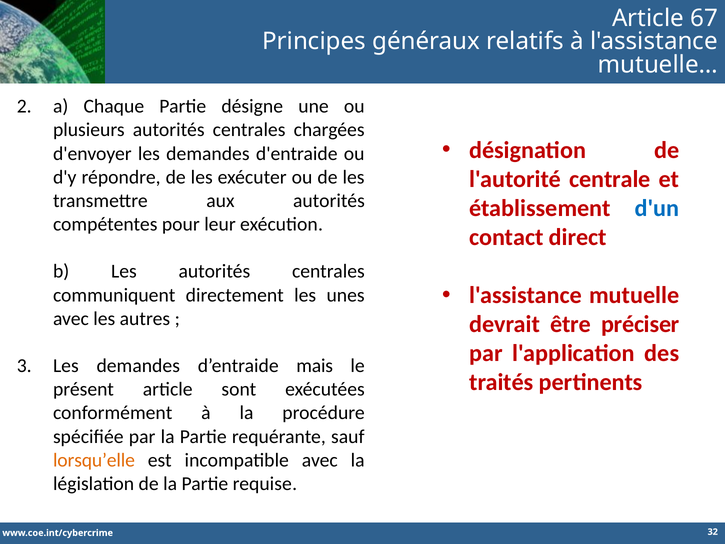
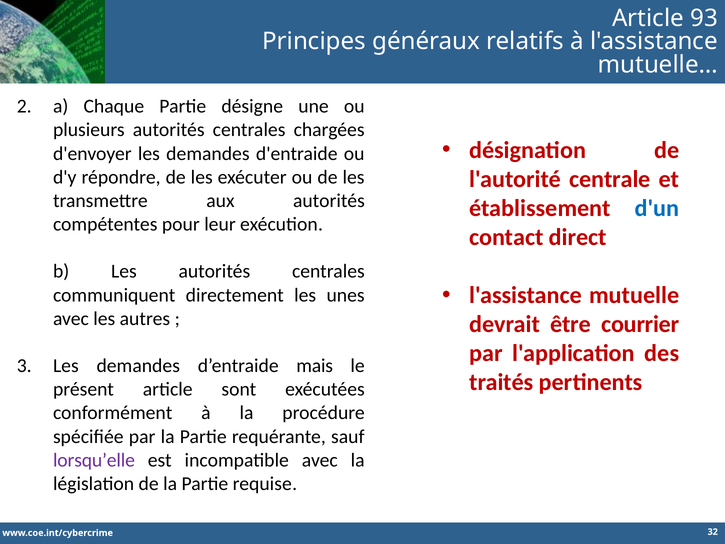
67: 67 -> 93 (704, 18)
préciser: préciser -> courrier (640, 324)
lorsqu’elle colour: orange -> purple (94, 460)
